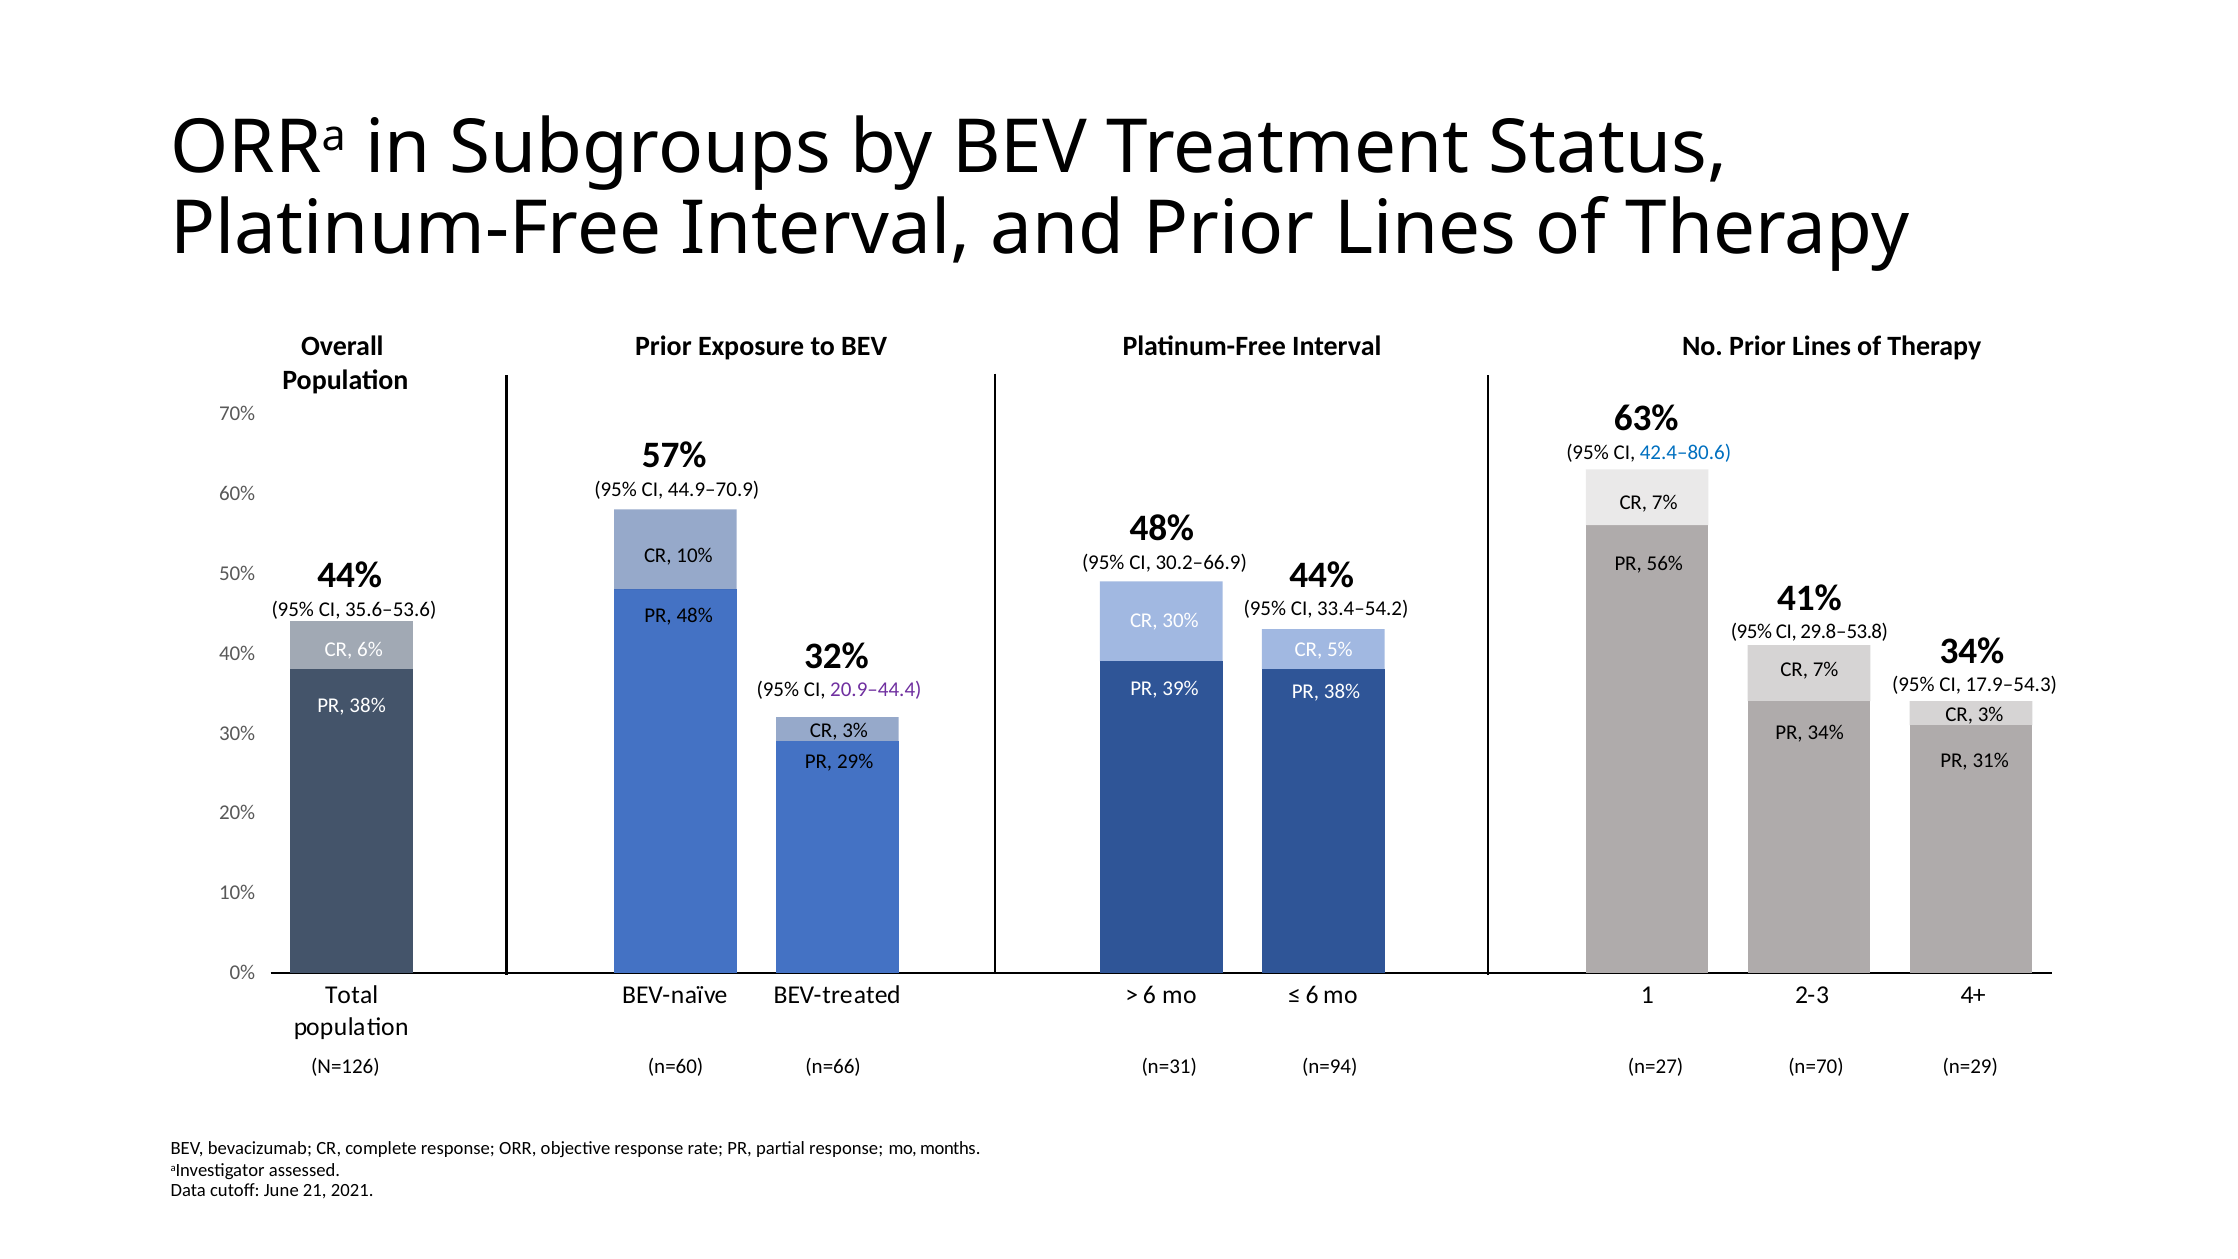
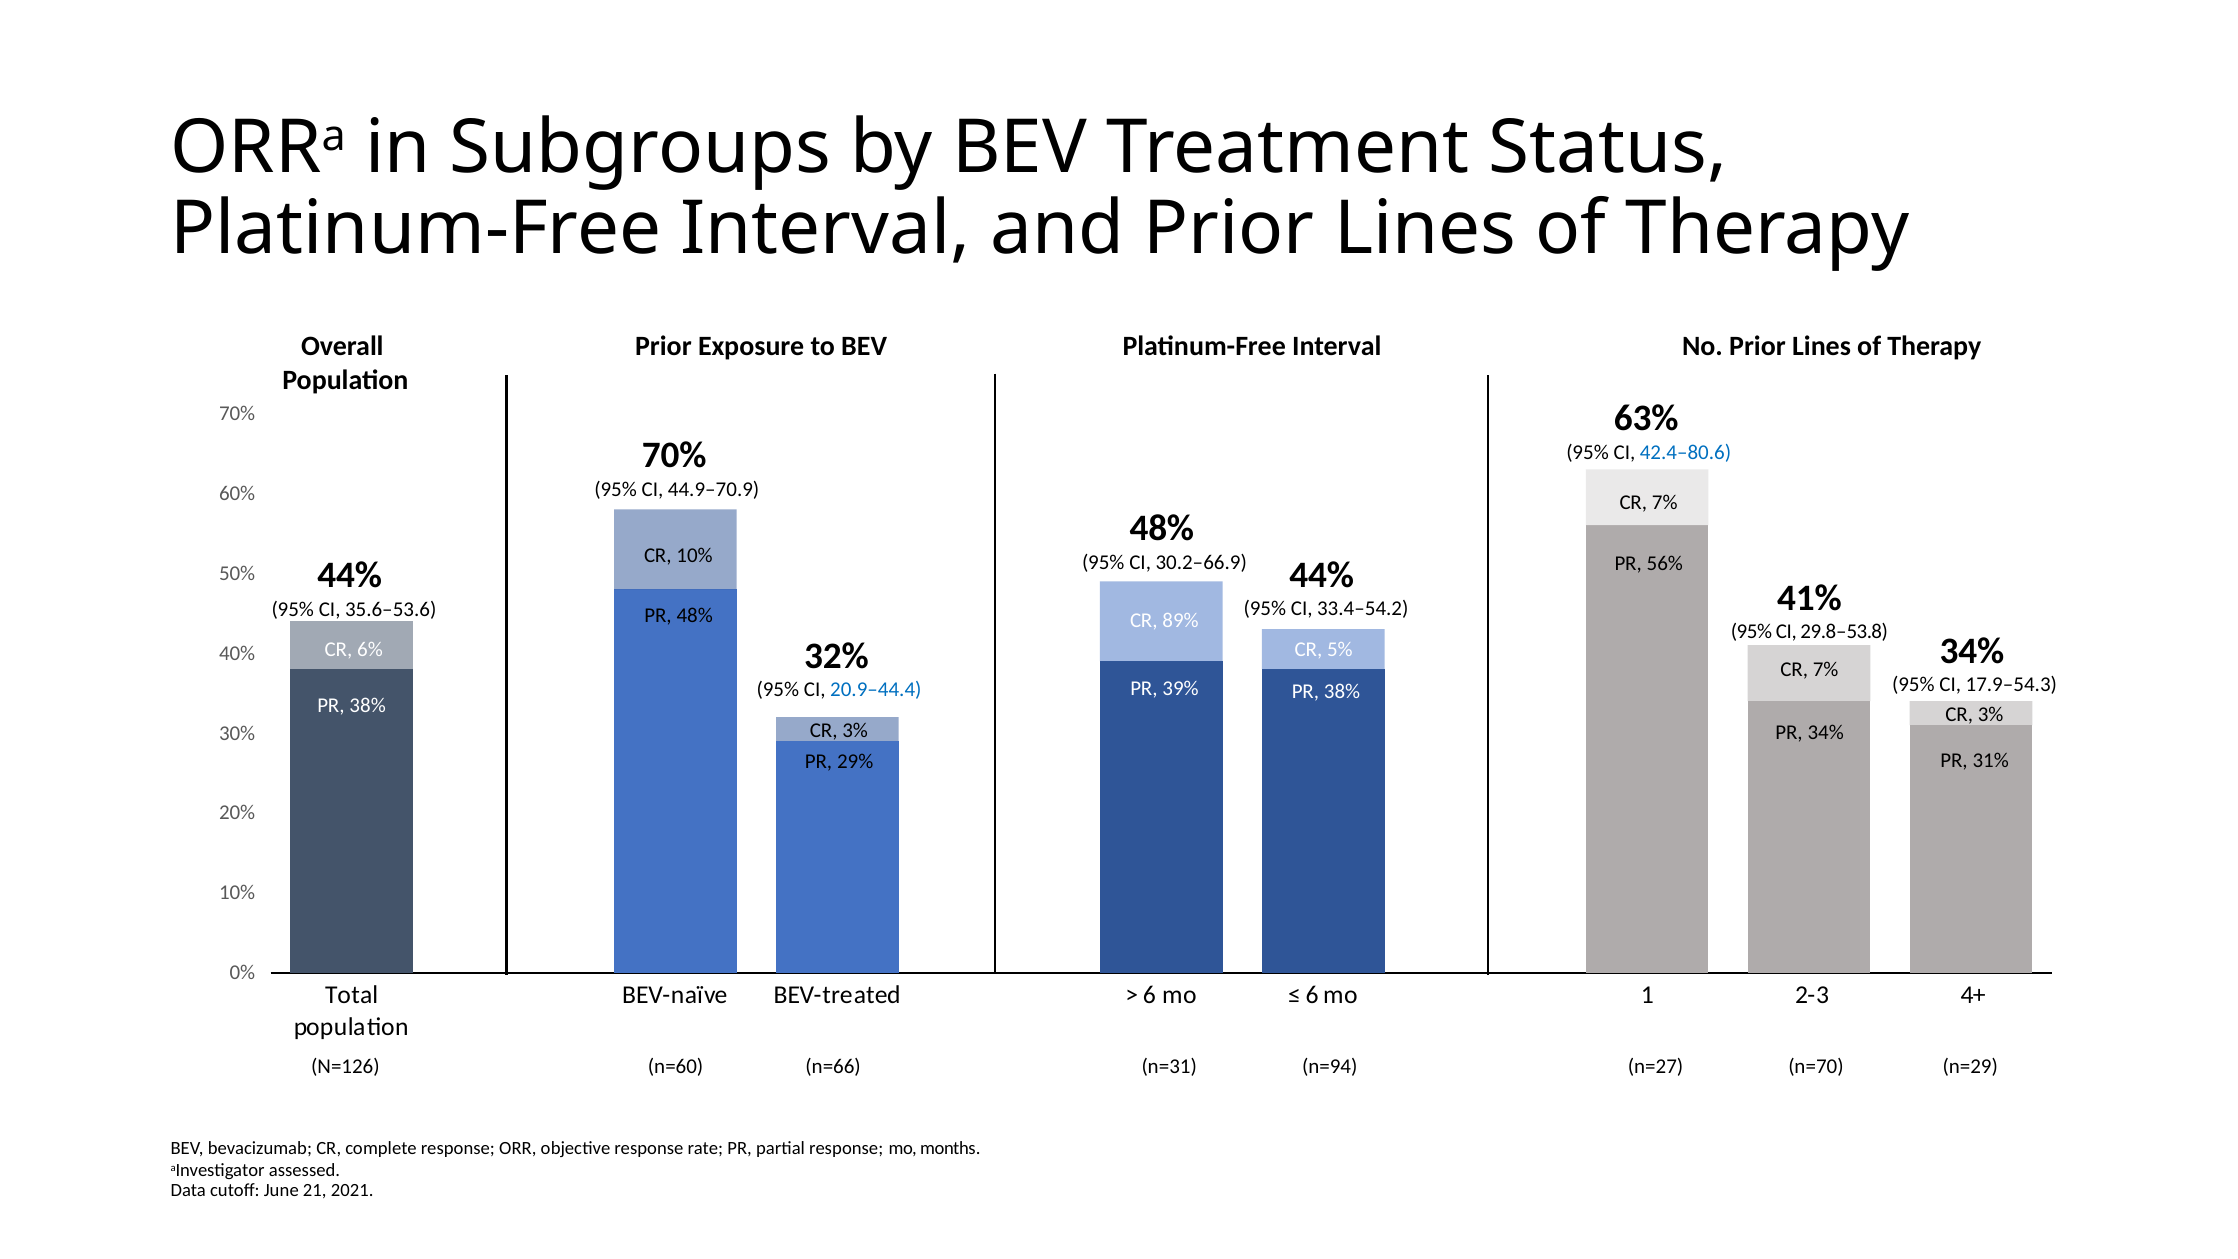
57%: 57% -> 70% (674, 455)
CR 30%: 30% -> 89% (1181, 620)
20.9–44.4 colour: purple -> blue (876, 690)
